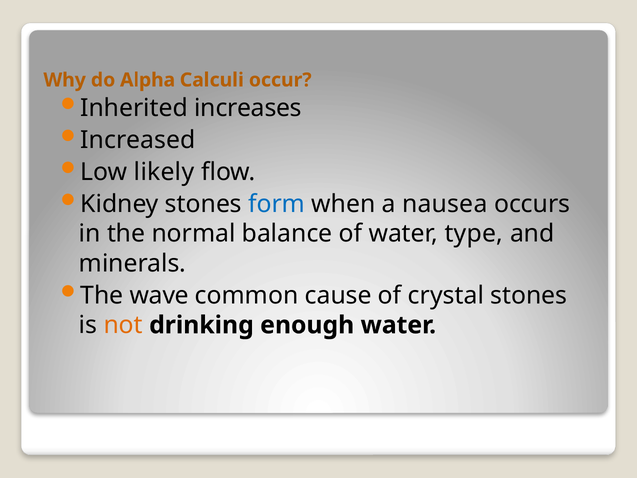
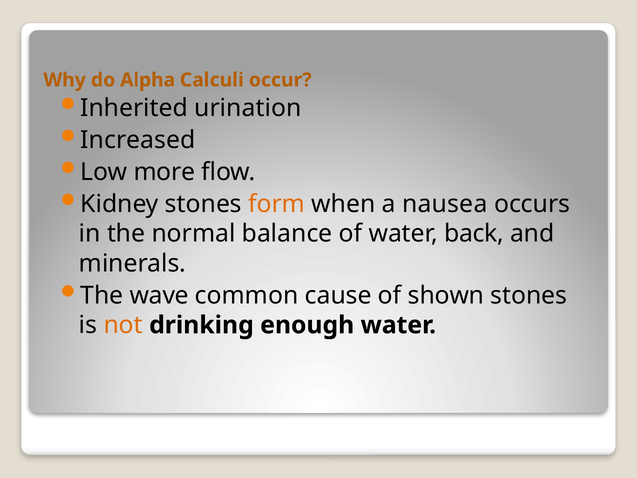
increases: increases -> urination (248, 108)
likely: likely -> more (164, 172)
form colour: blue -> orange (277, 204)
type: type -> back (474, 234)
crystal: crystal -> shown (446, 295)
